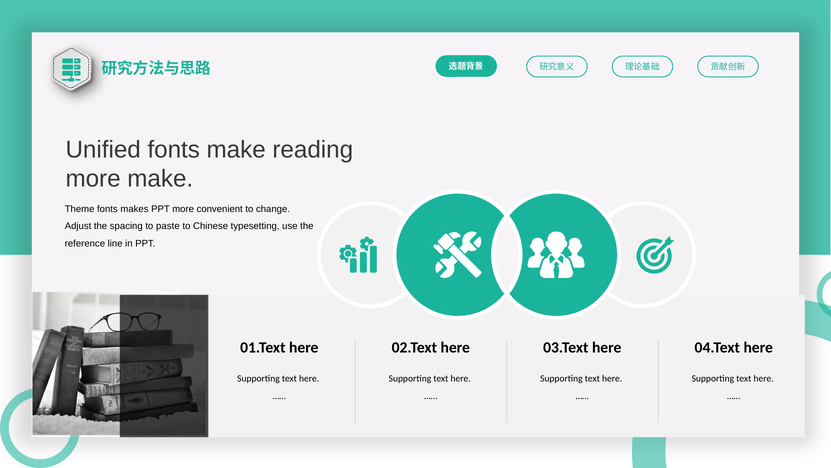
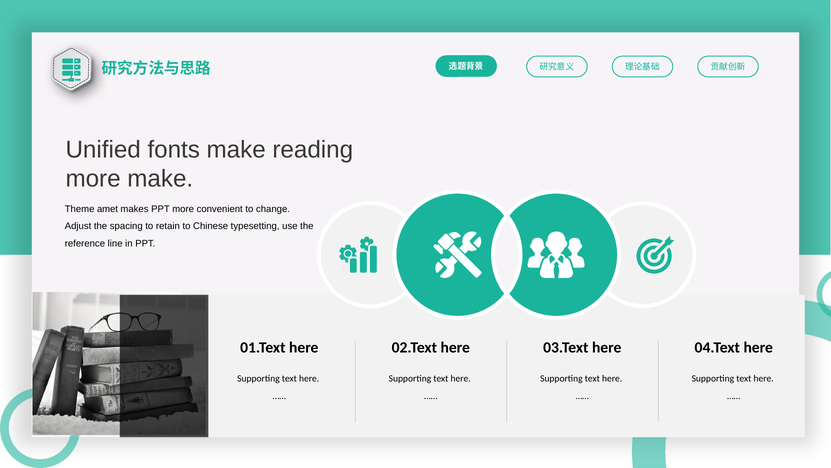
Theme fonts: fonts -> amet (107, 209)
paste: paste -> retain (168, 226)
